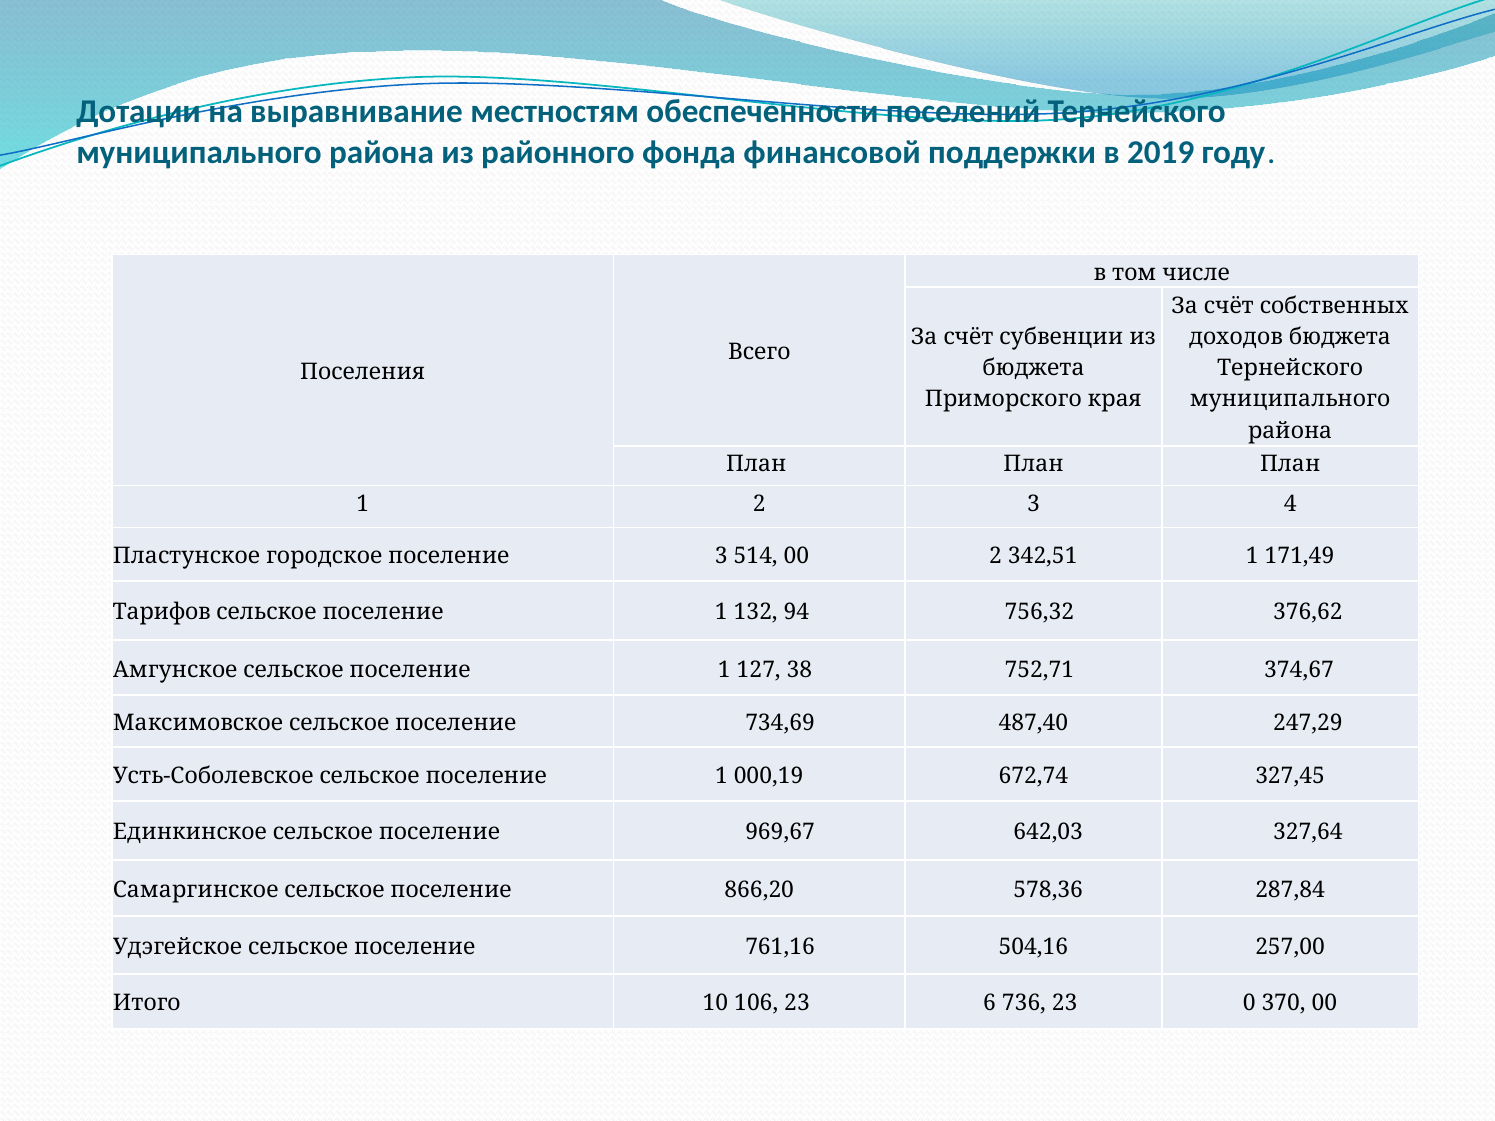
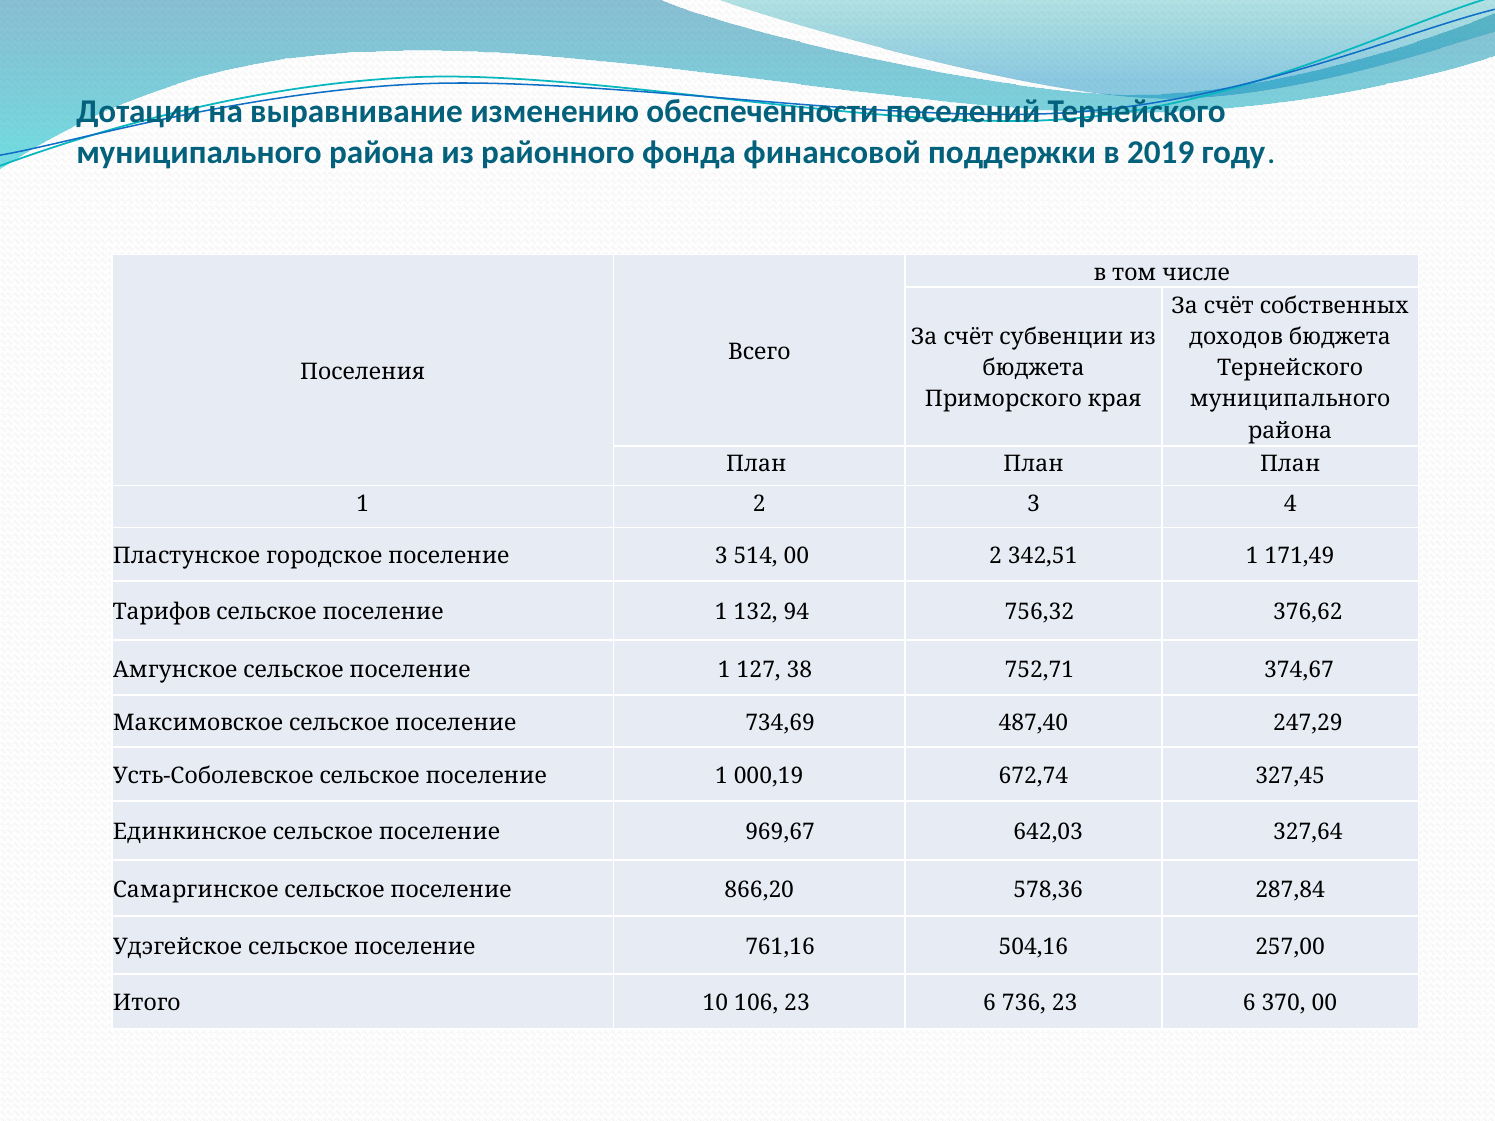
местностям: местностям -> изменению (555, 112)
736 23 0: 0 -> 6 (1249, 1003)
